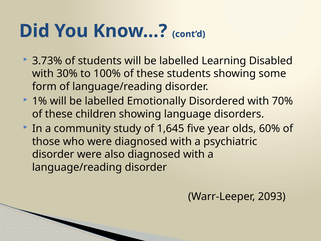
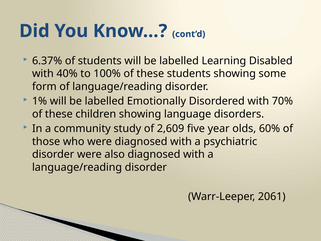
3.73%: 3.73% -> 6.37% (47, 61)
30%: 30% -> 40% (67, 74)
1,645: 1,645 -> 2,609 (171, 129)
2093: 2093 -> 2061 (272, 196)
